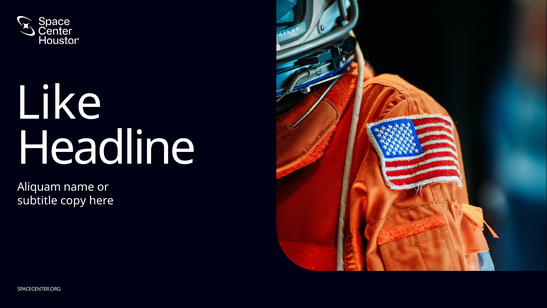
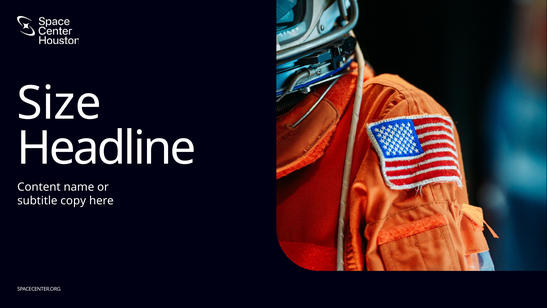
Like: Like -> Size (59, 103)
Aliquam: Aliquam -> Content (39, 187)
